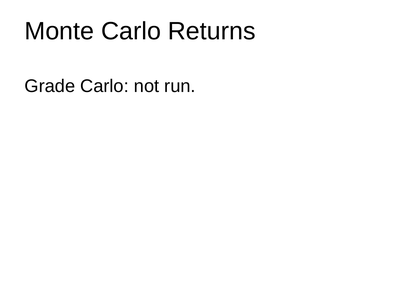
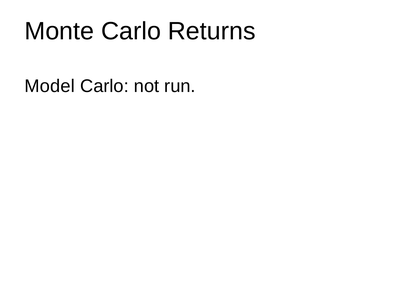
Grade: Grade -> Model (50, 86)
